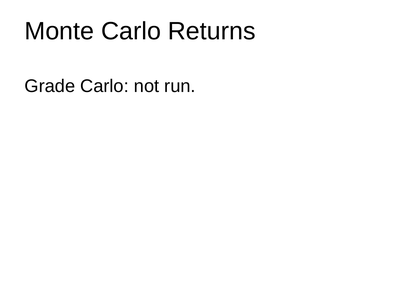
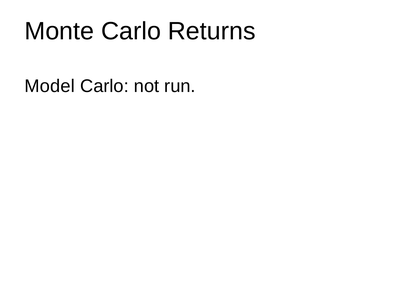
Grade: Grade -> Model (50, 86)
